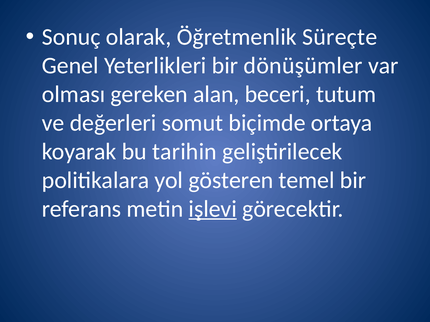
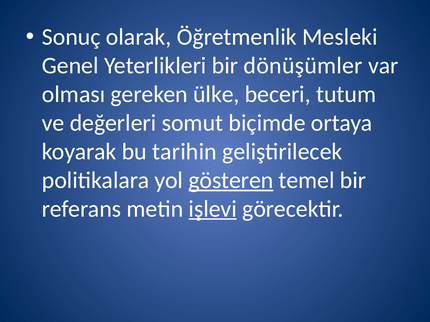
Süreçte: Süreçte -> Mesleki (340, 37)
alan: alan -> ülke (216, 95)
gösteren underline: none -> present (231, 180)
